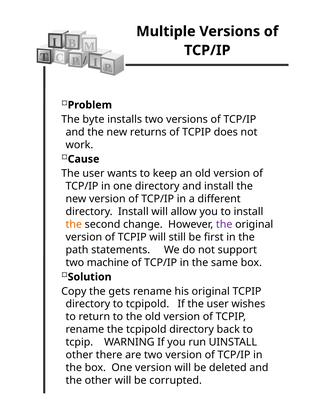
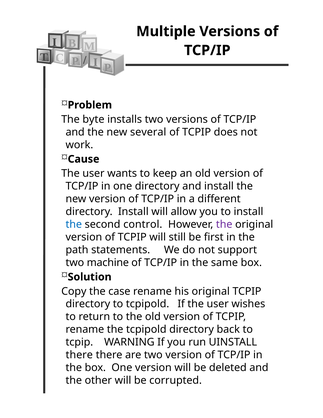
returns: returns -> several (148, 132)
the colour: orange -> blue (74, 224)
change: change -> control (143, 224)
gets: gets -> case (119, 291)
other: other -> there (79, 355)
